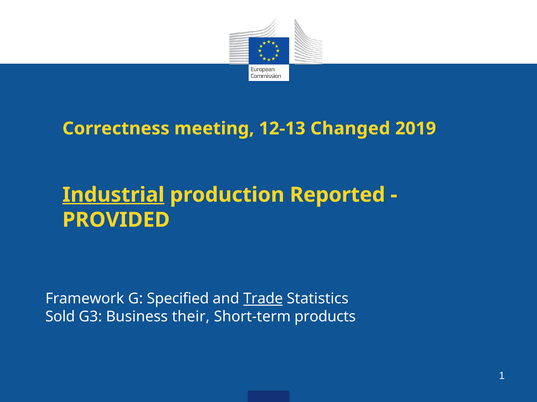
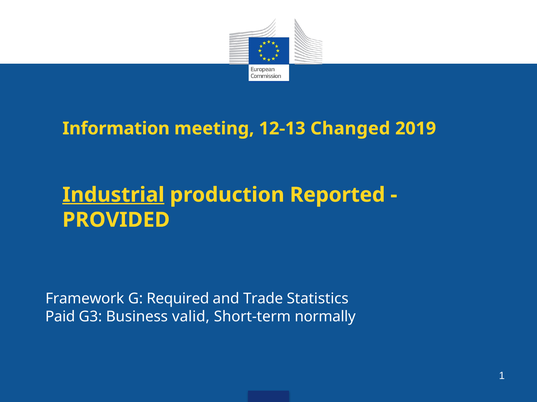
Correctness: Correctness -> Information (116, 129)
Specified: Specified -> Required (178, 299)
Trade underline: present -> none (263, 299)
Sold: Sold -> Paid (60, 317)
their: their -> valid (191, 317)
products: products -> normally (325, 317)
